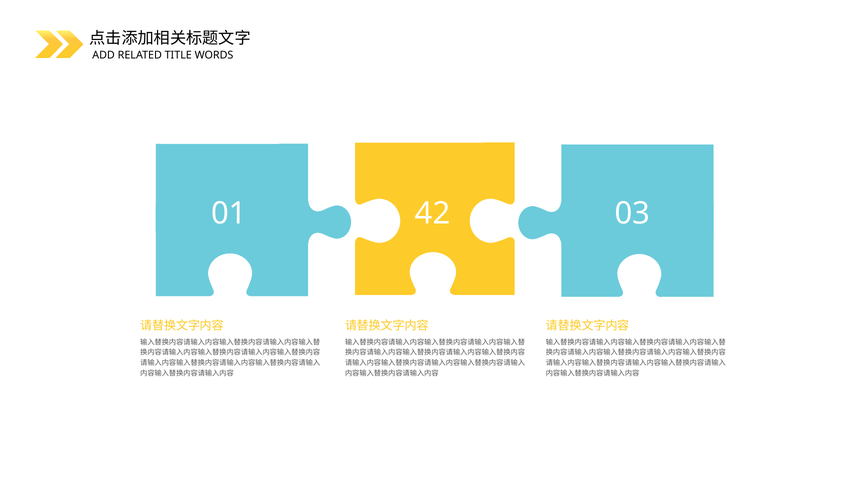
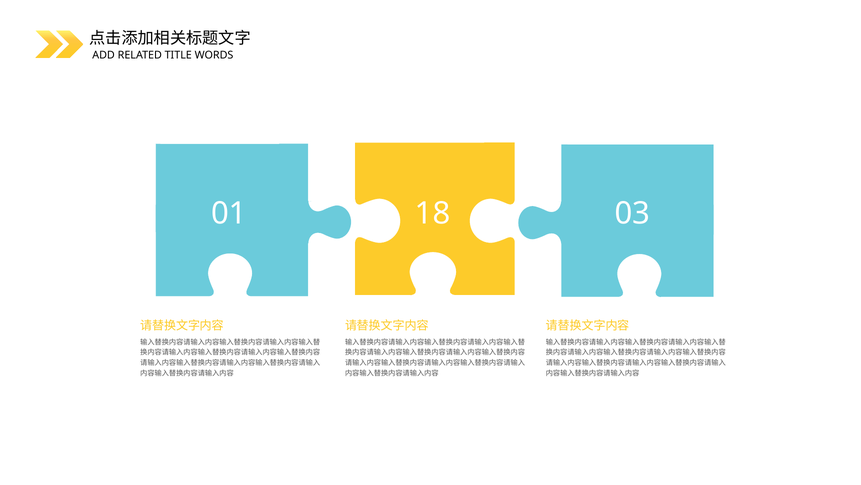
42: 42 -> 18 (433, 213)
